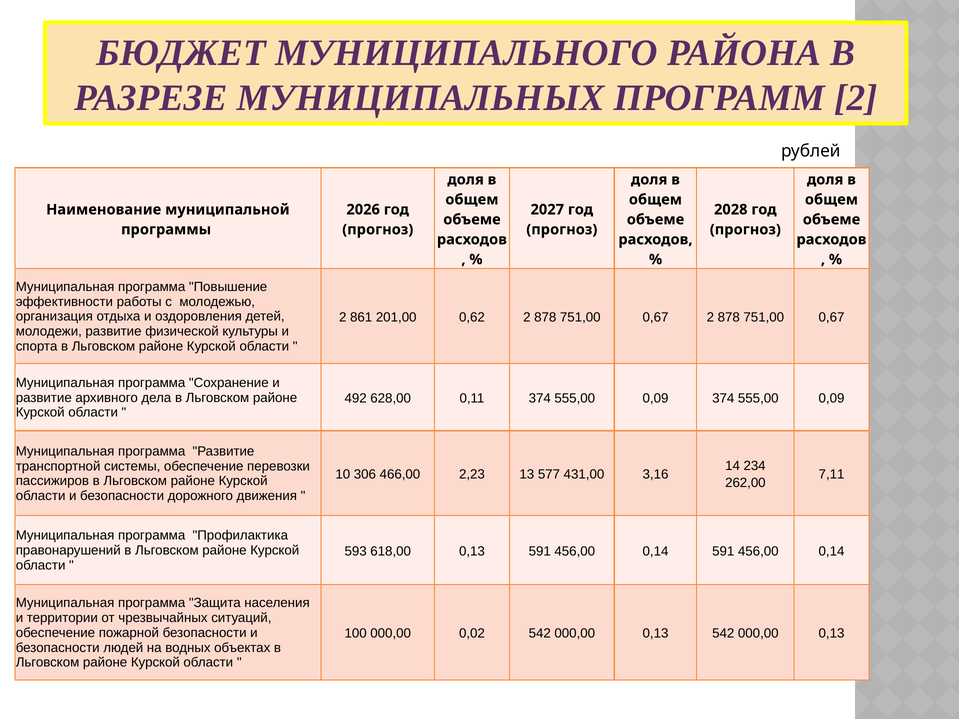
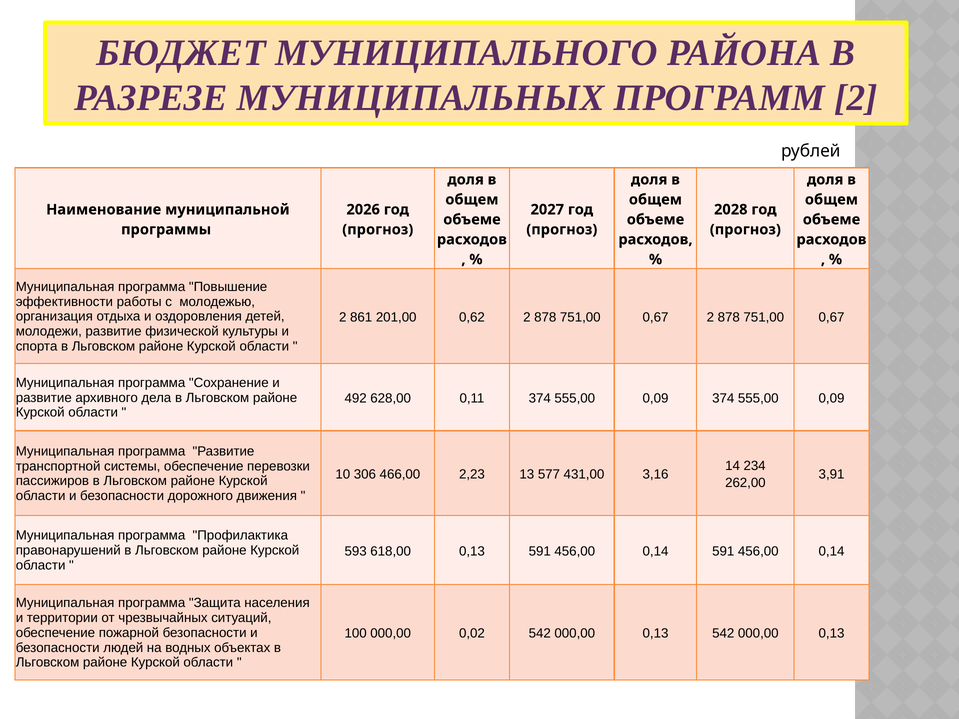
7,11: 7,11 -> 3,91 (832, 475)
